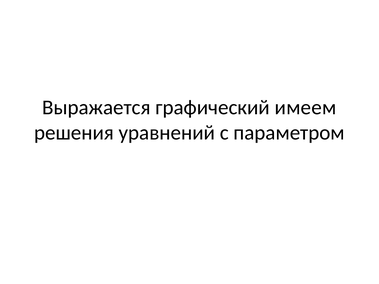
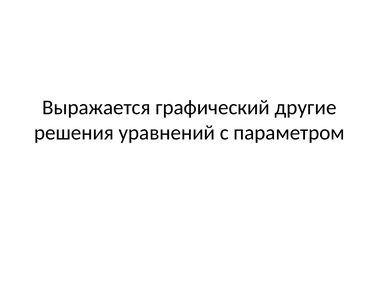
имеем: имеем -> другие (306, 108)
